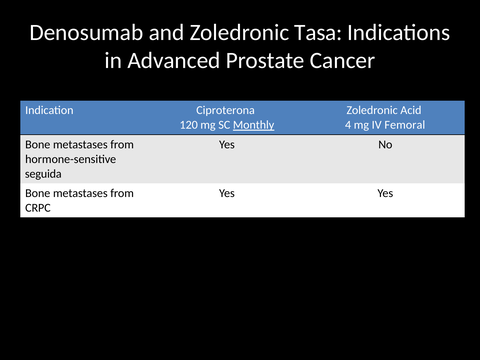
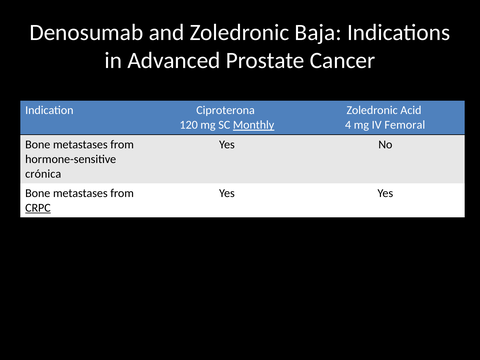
Tasa: Tasa -> Baja (318, 32)
seguida: seguida -> crónica (43, 174)
CRPC underline: none -> present (38, 208)
